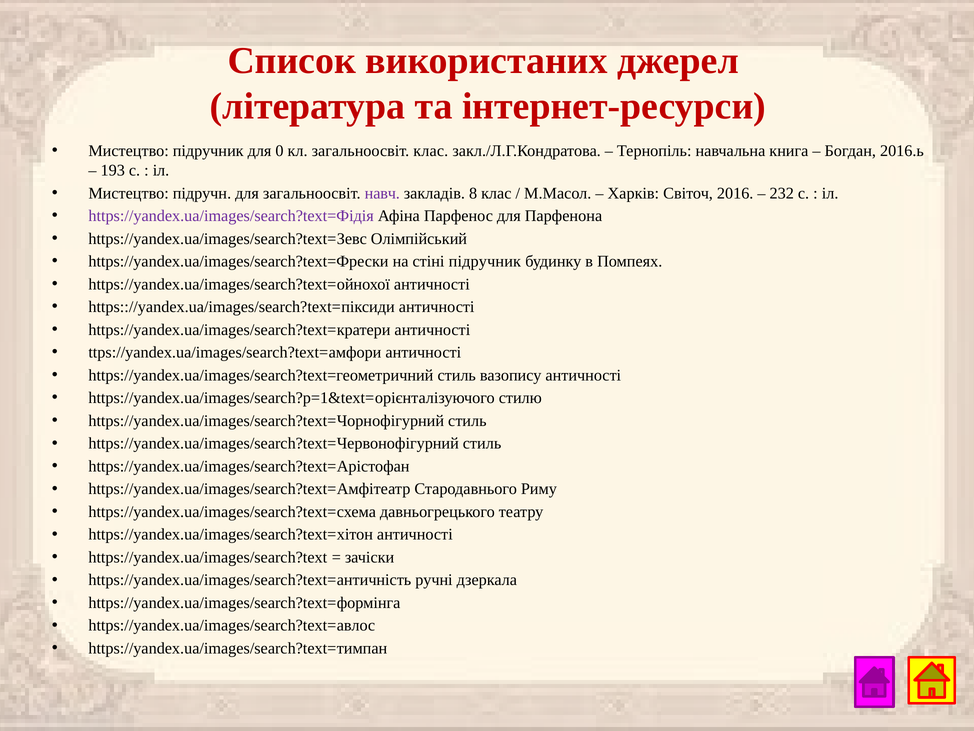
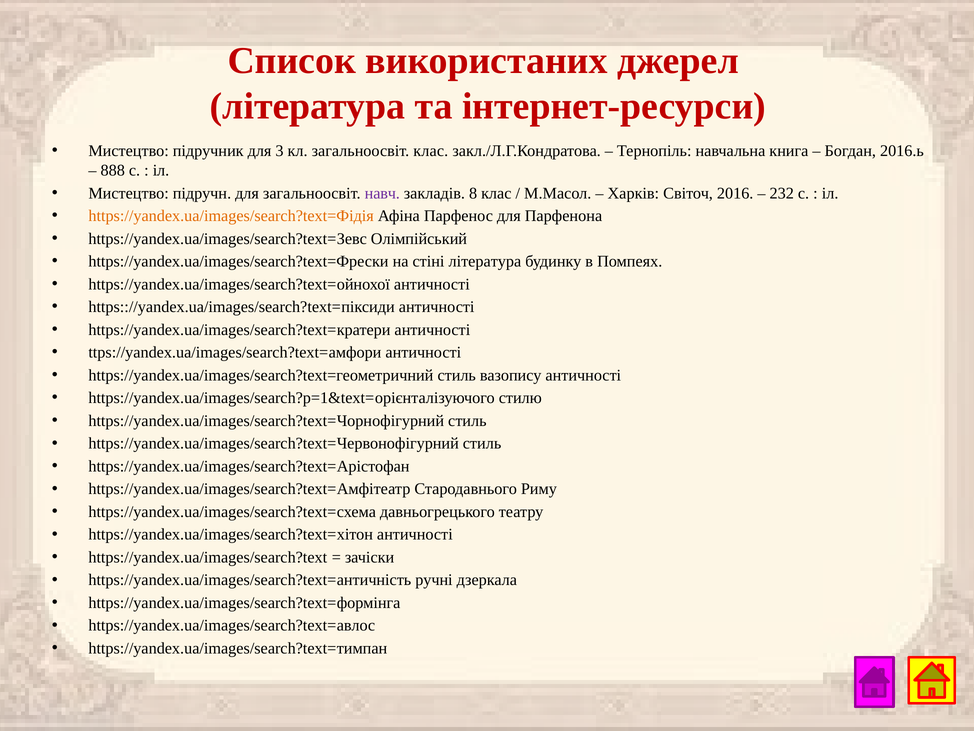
0: 0 -> 3 (279, 151)
193: 193 -> 888 (113, 170)
https://yandex.ua/images/search?text=Фідія colour: purple -> orange (231, 216)
стіні підручник: підручник -> література (485, 261)
